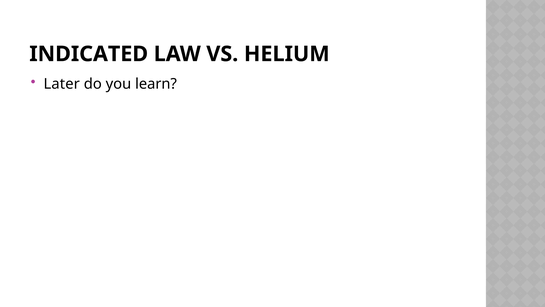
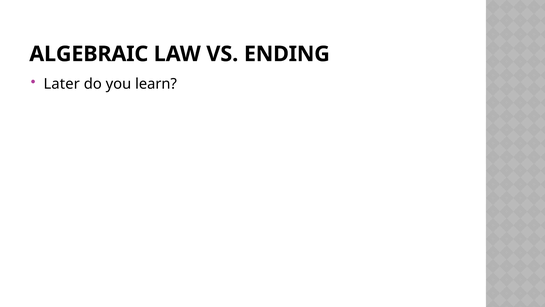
INDICATED: INDICATED -> ALGEBRAIC (89, 54)
HELIUM: HELIUM -> ENDING (287, 54)
